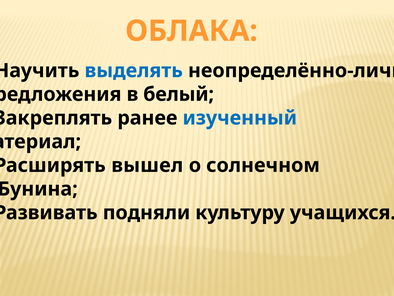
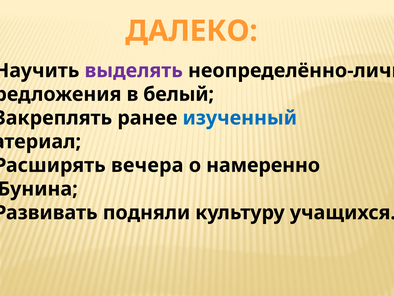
ОБЛАКА: ОБЛАКА -> ДАЛЕКО (191, 31)
выделять colour: blue -> purple (134, 71)
вышел: вышел -> вечера (147, 165)
солнечном: солнечном -> намеренно (263, 165)
